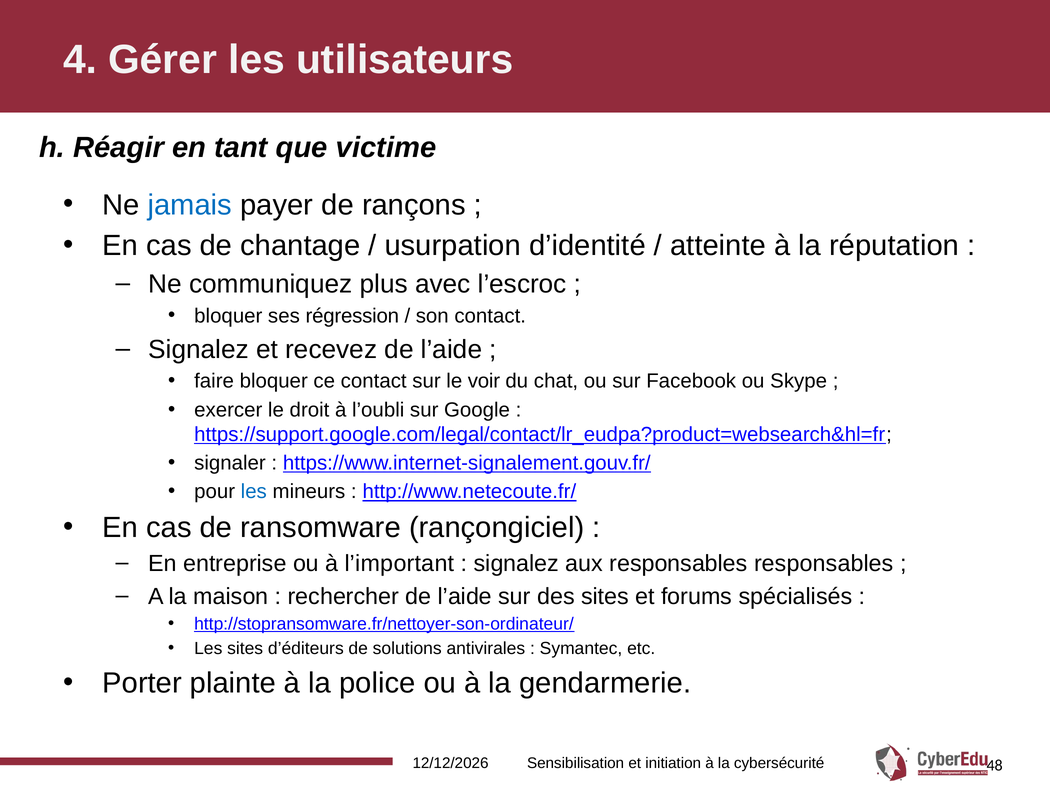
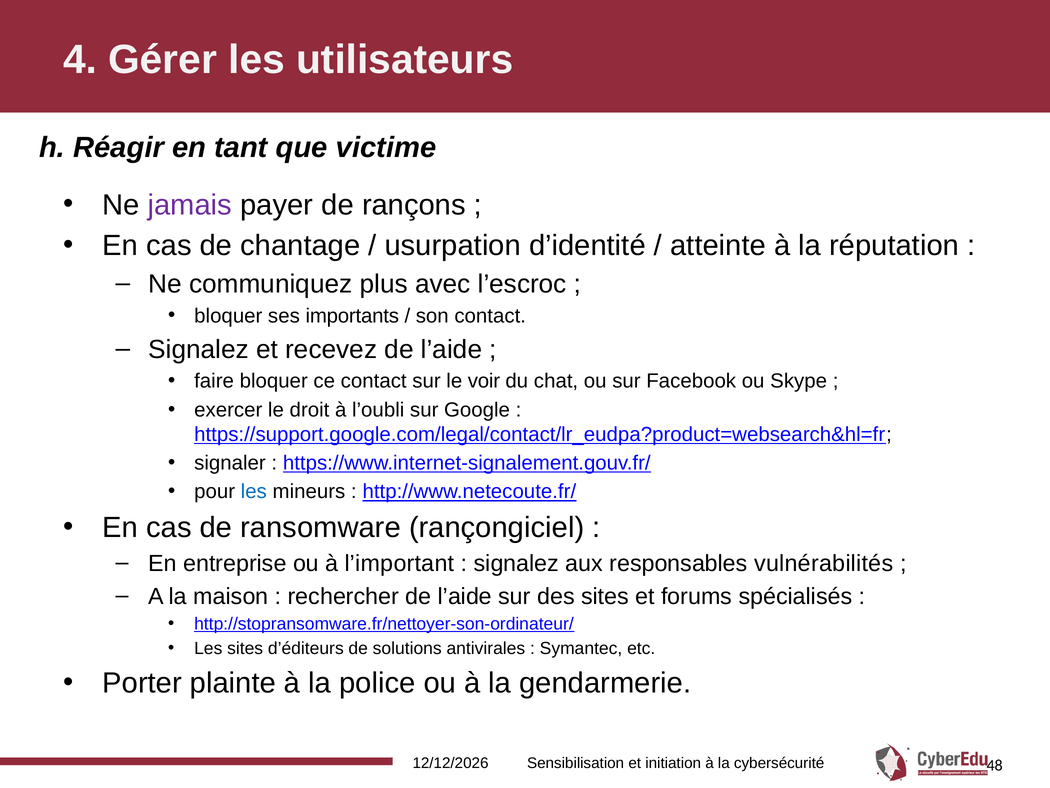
jamais colour: blue -> purple (190, 205)
régression: régression -> importants (352, 316)
responsables responsables: responsables -> vulnérabilités (824, 563)
